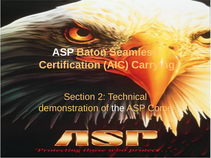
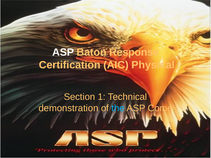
Seamless: Seamless -> Response (134, 52)
Carrying: Carrying -> Physical (153, 65)
2: 2 -> 1 (102, 97)
the colour: white -> light blue (118, 108)
